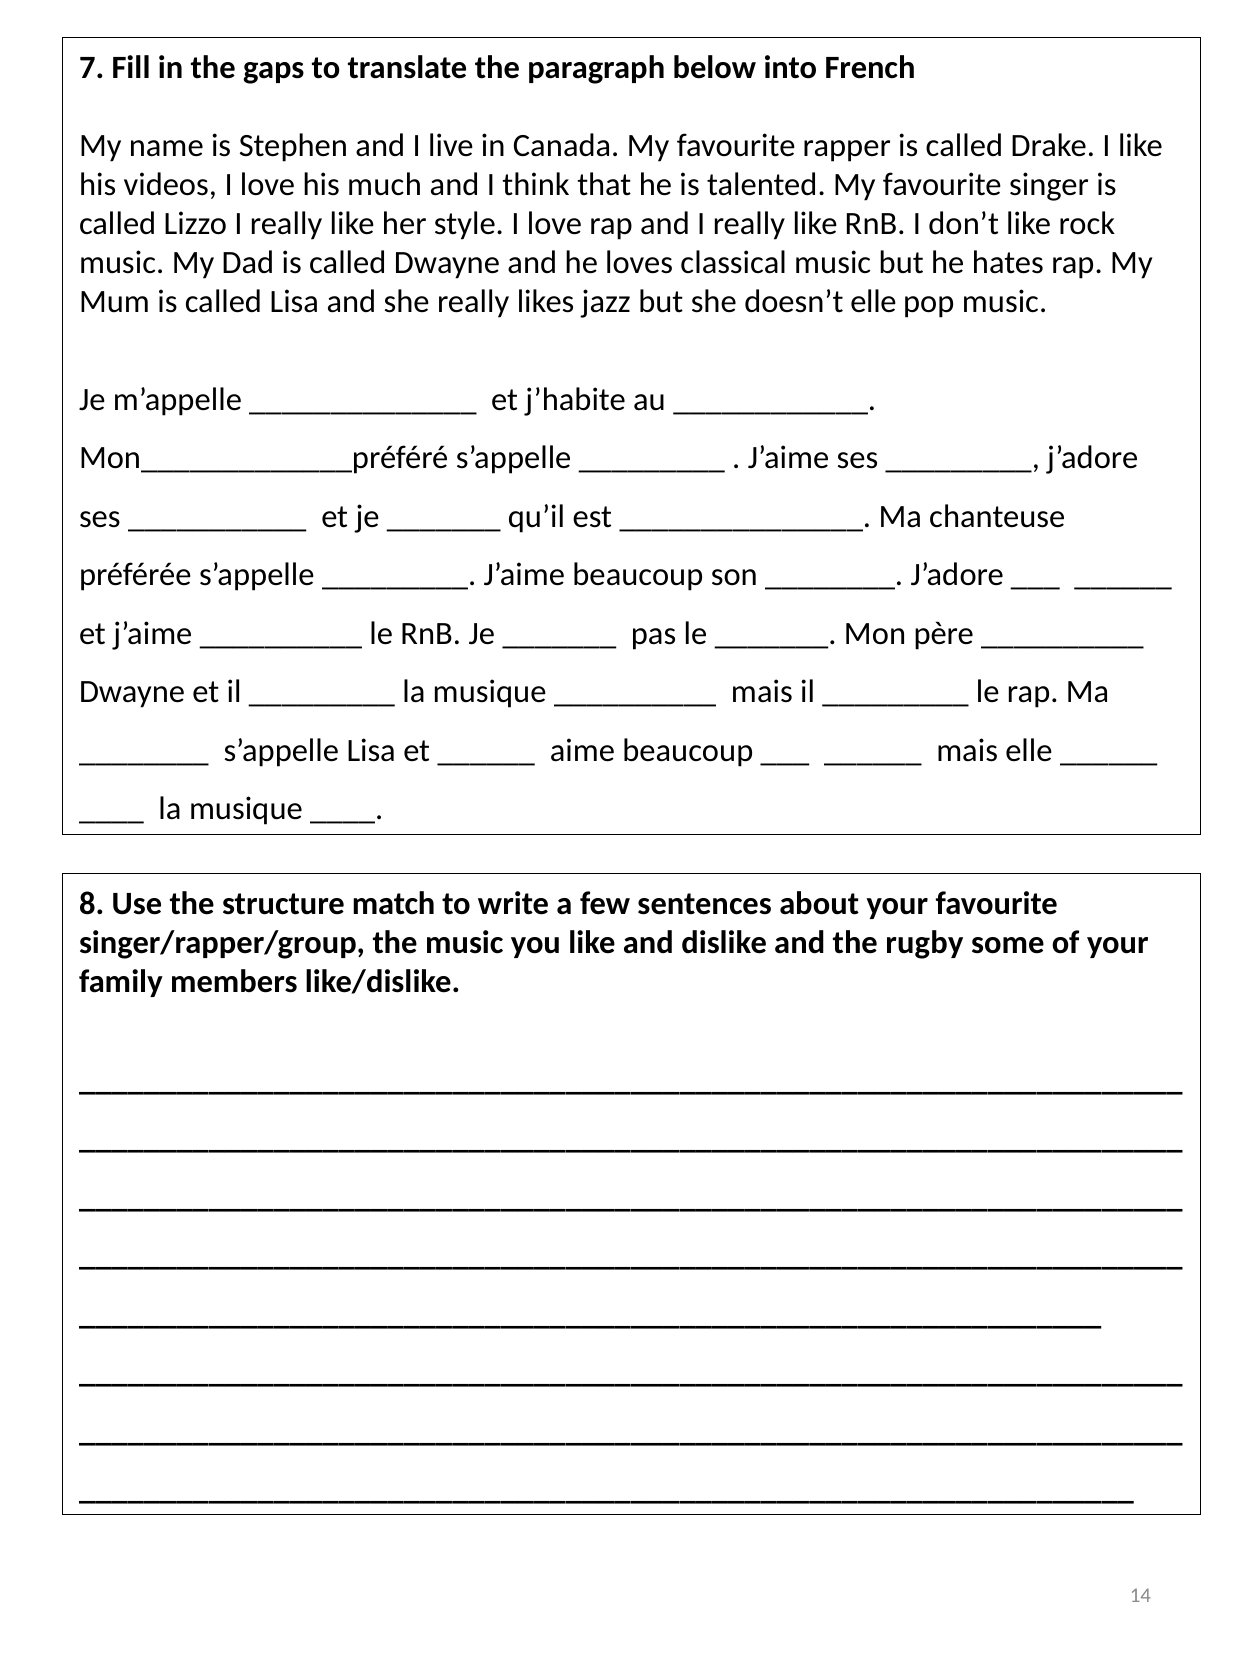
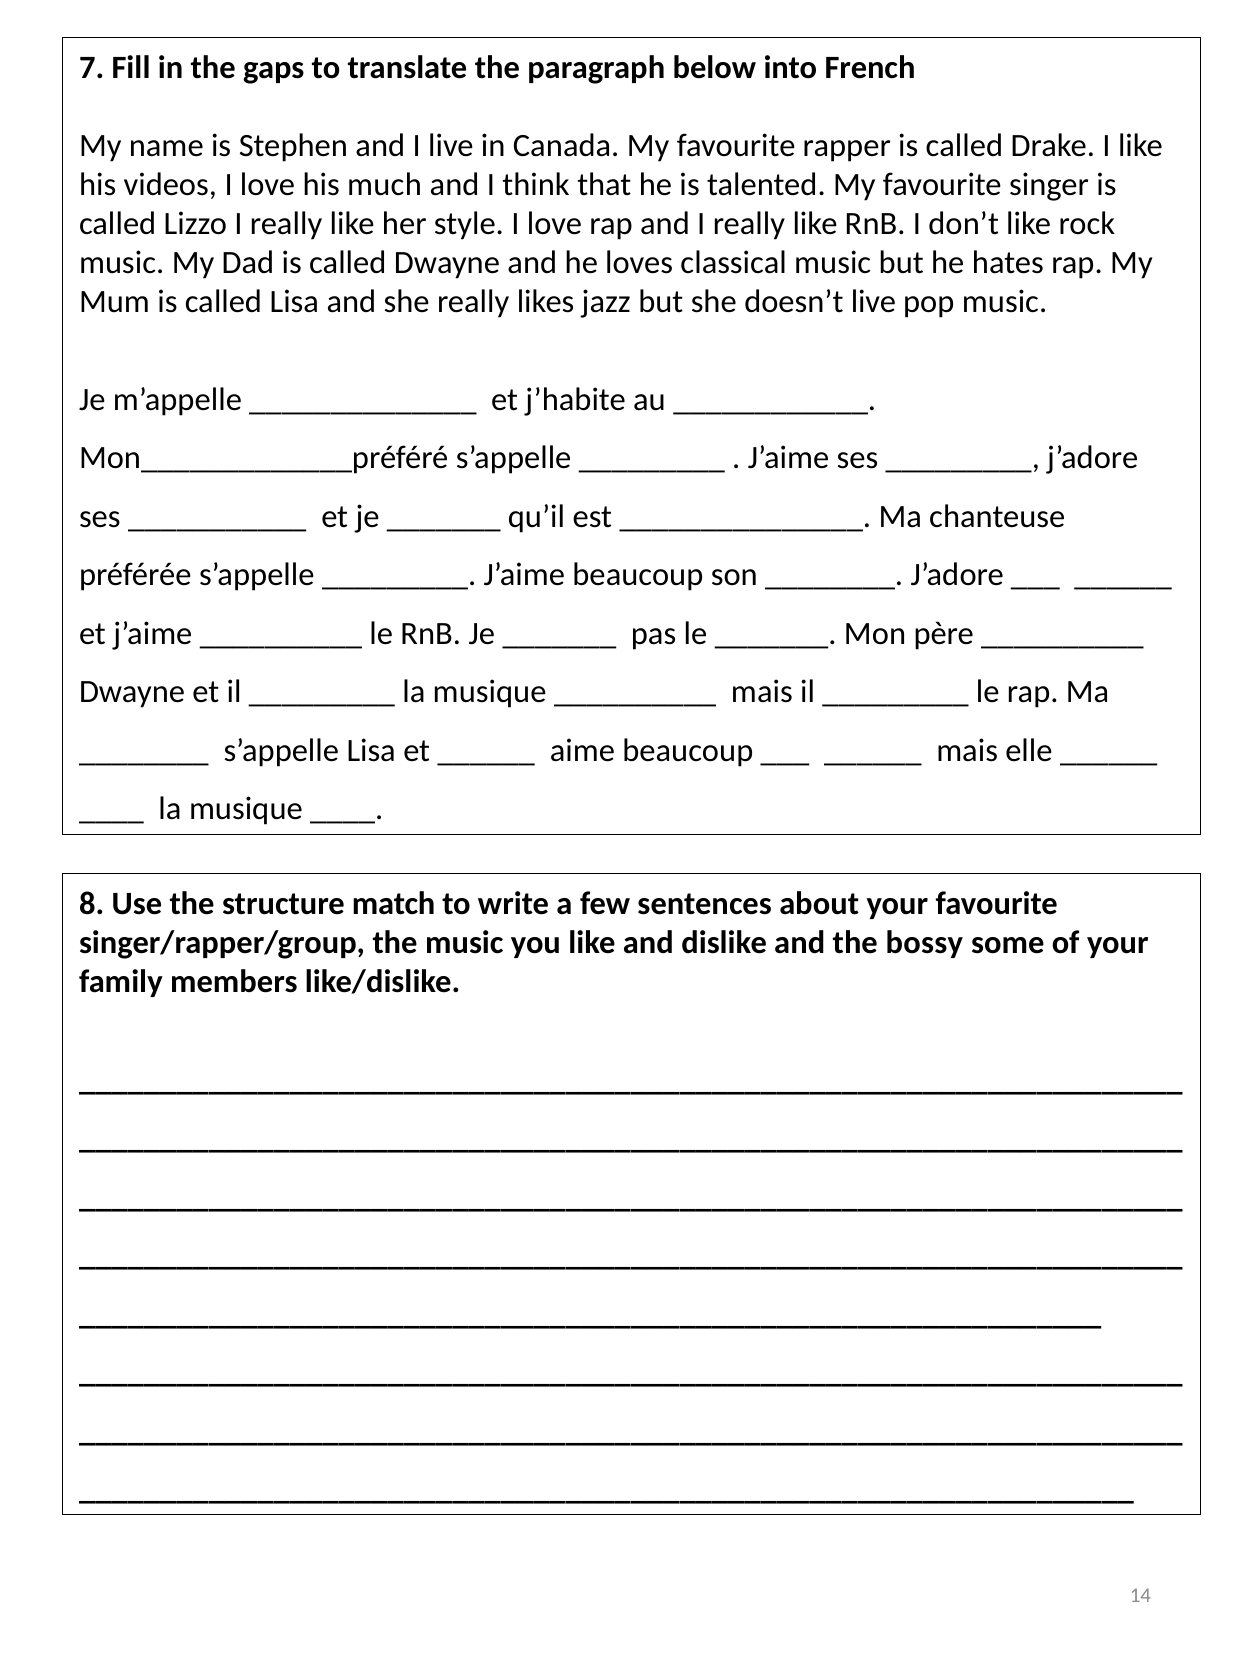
doesn’t elle: elle -> live (873, 302)
rugby: rugby -> bossy (924, 943)
